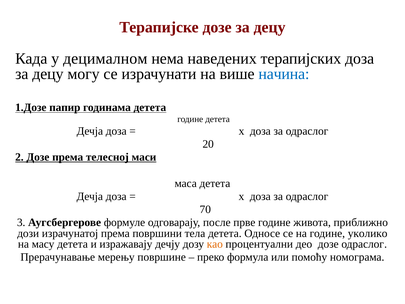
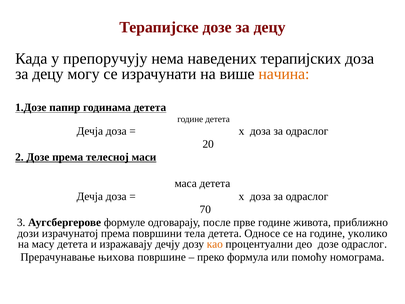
децималном: децималном -> препоручују (105, 59)
начина colour: blue -> orange (284, 74)
мерењу: мерењу -> њихова (116, 257)
